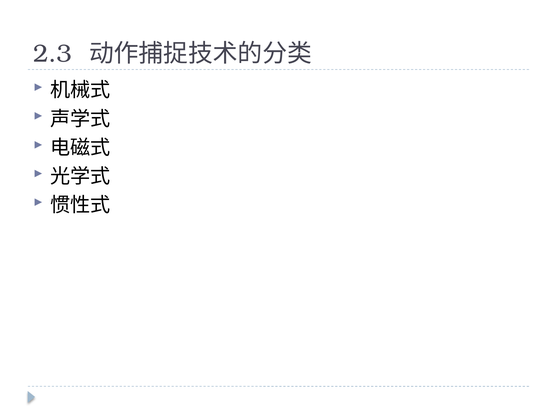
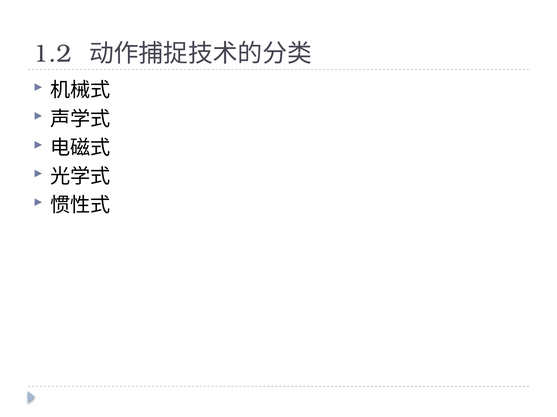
2.3: 2.3 -> 1.2 (53, 54)
